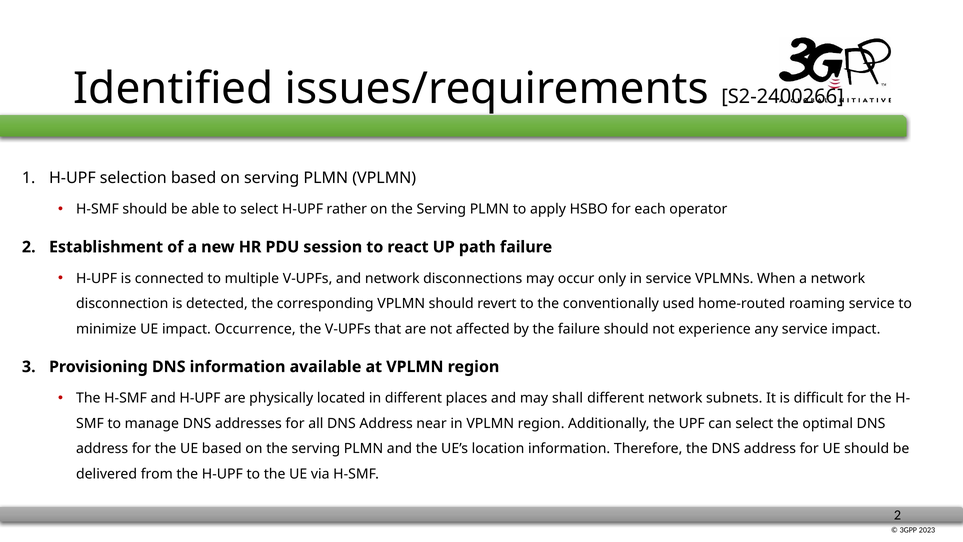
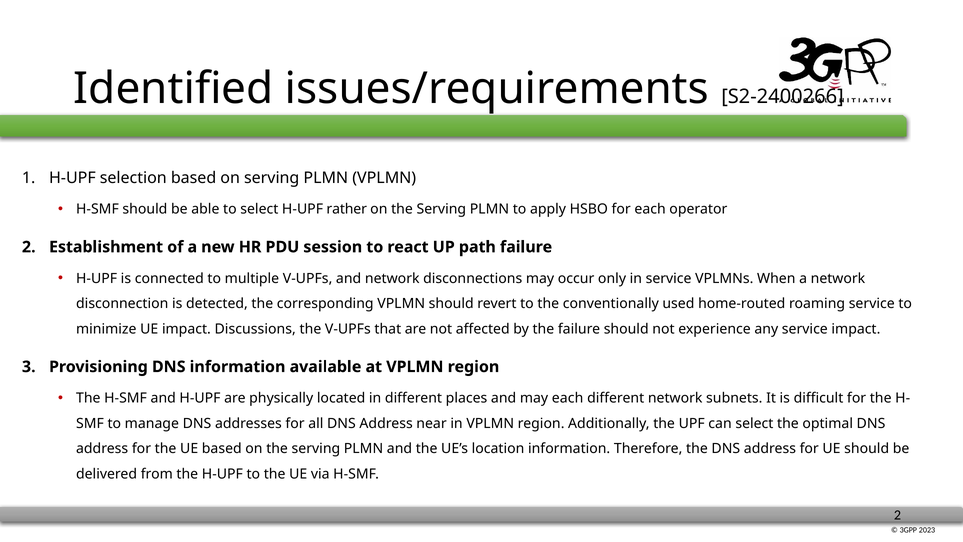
Occurrence: Occurrence -> Discussions (255, 329)
may shall: shall -> each (568, 398)
